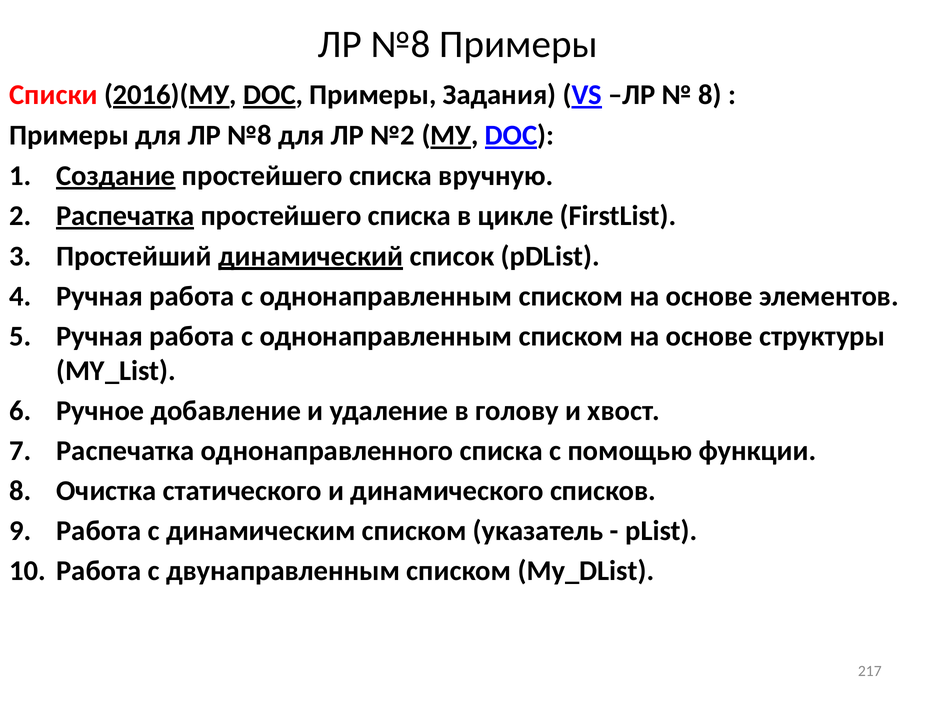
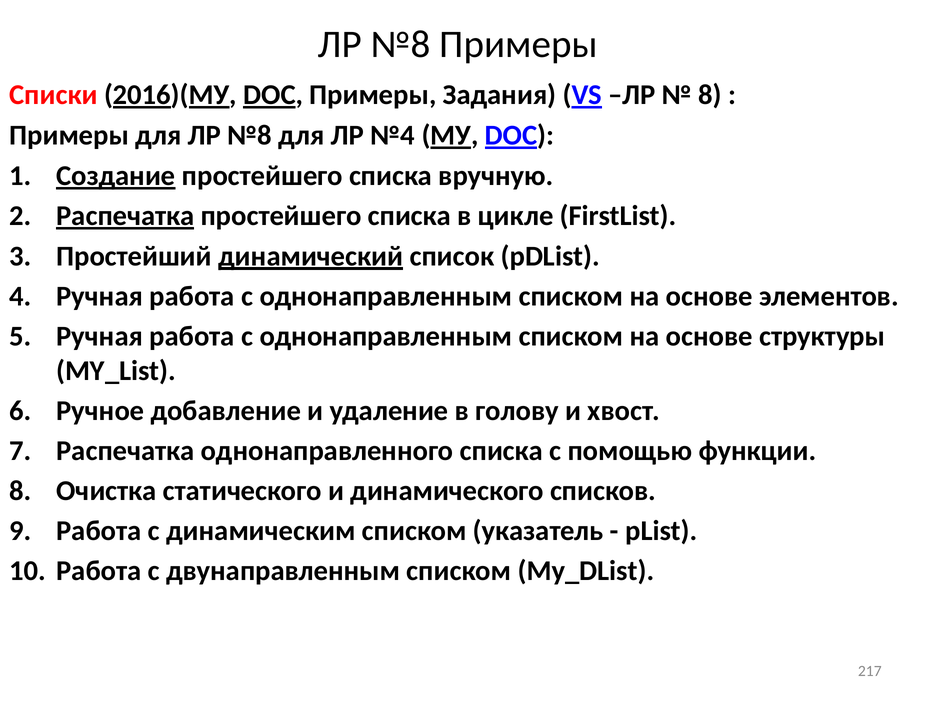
№2: №2 -> №4 (393, 135)
